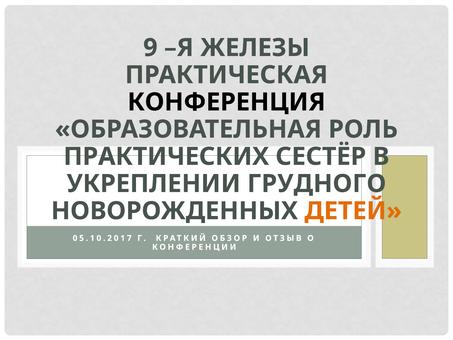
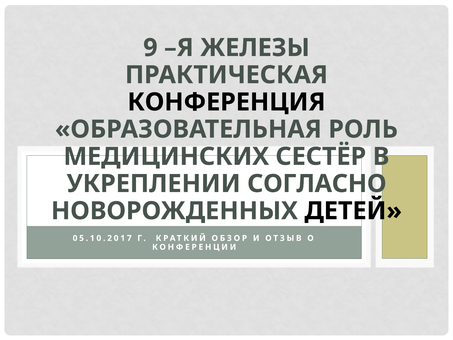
ПРАКТИЧЕСКИХ: ПРАКТИЧЕСКИХ -> МЕДИЦИНСКИХ (166, 156)
ГРУДНОГО: ГРУДНОГО -> СОГЛАСНО (317, 184)
ДЕТЕЙ colour: orange -> black (353, 211)
